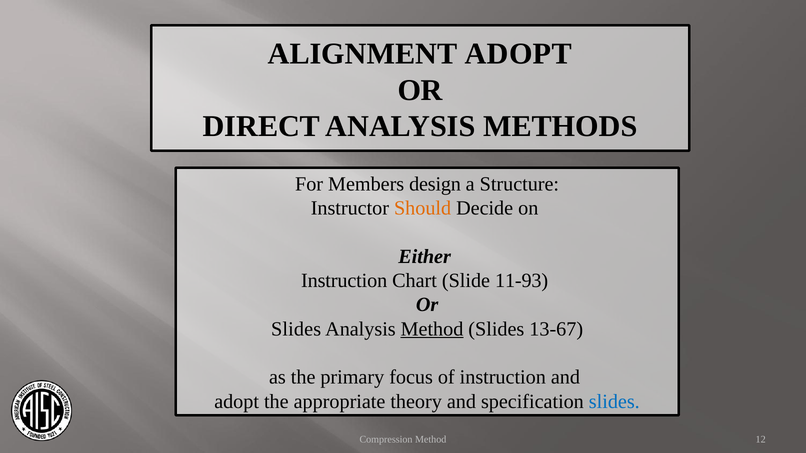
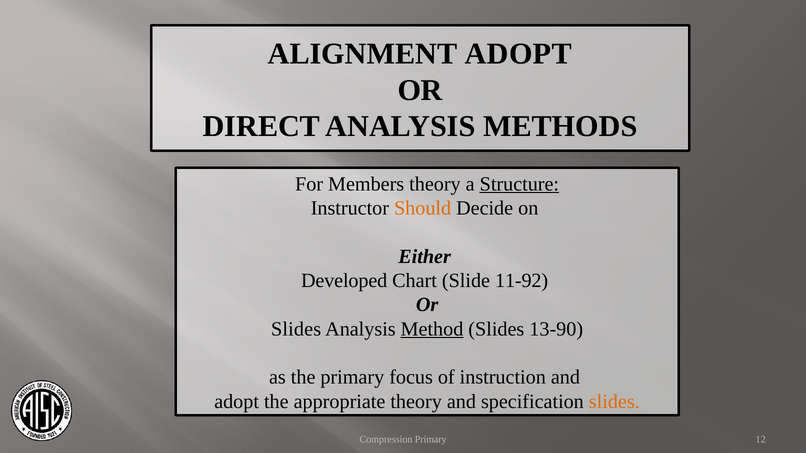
Members design: design -> theory (435, 184)
Structure underline: none -> present (519, 184)
Instruction: Instruction -> Developed (344, 281)
11-93: 11-93 -> 11-92 (522, 281)
13-67: 13-67 -> 13-90 (556, 329)
slides colour: blue -> orange (614, 402)
Compression Method: Method -> Primary (431, 440)
